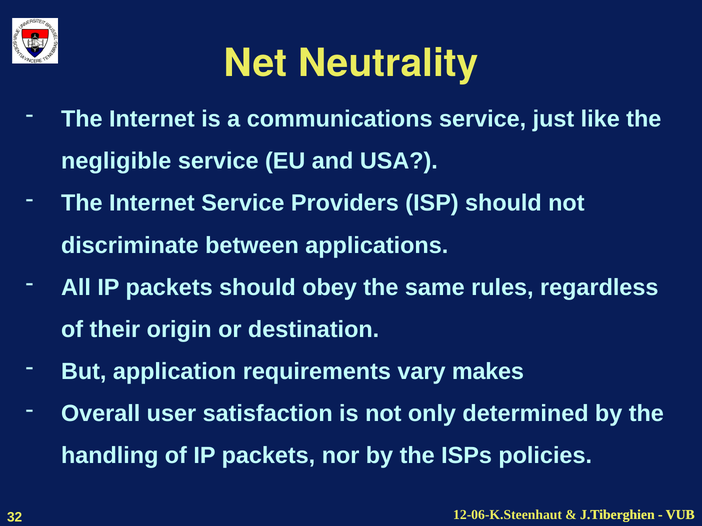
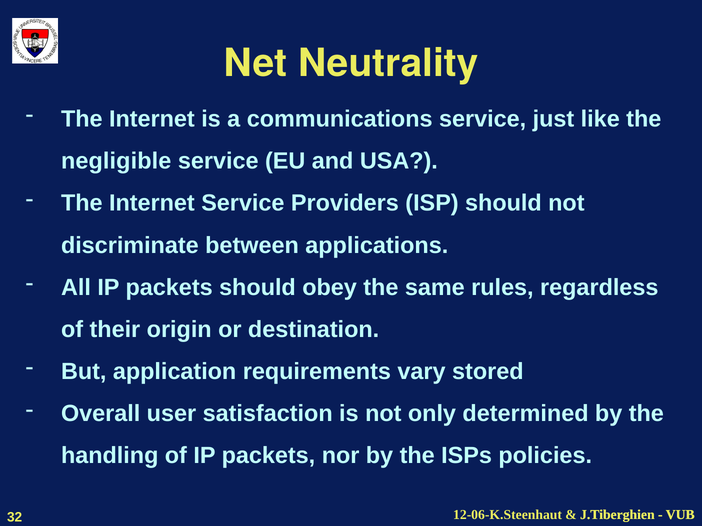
makes: makes -> stored (488, 372)
